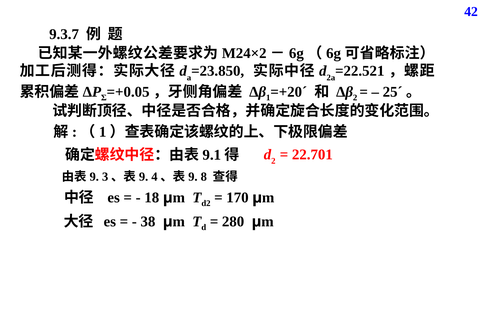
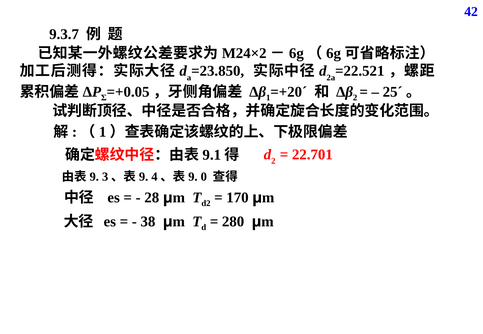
8: 8 -> 0 (204, 177)
18: 18 -> 28 (152, 198)
